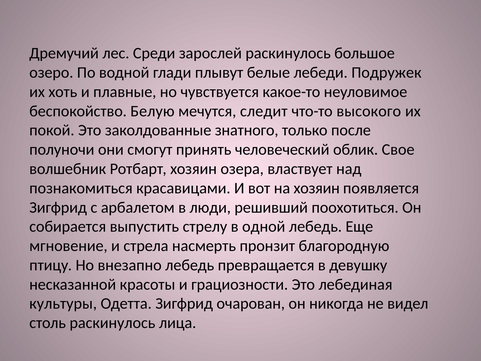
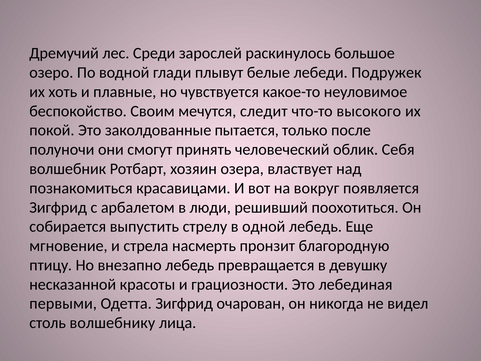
Белую: Белую -> Своим (153, 111)
знатного: знатного -> пытается (247, 130)
Свое: Свое -> Себя (398, 150)
на хозяин: хозяин -> вокруг (316, 188)
культуры: культуры -> первыми (63, 303)
столь раскинулось: раскинулось -> волшебнику (112, 323)
